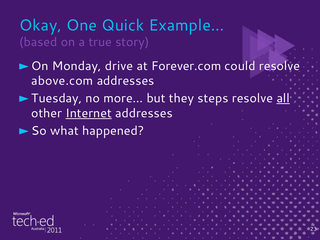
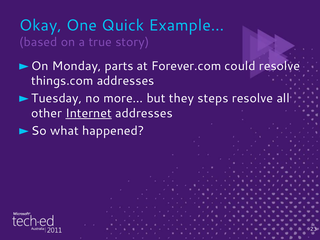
drive: drive -> parts (119, 66)
above.com: above.com -> things.com (62, 81)
all underline: present -> none (283, 98)
